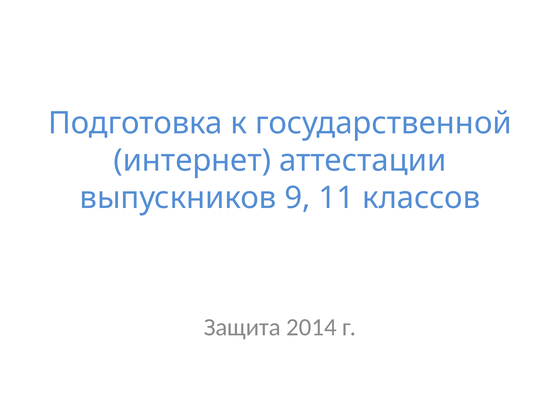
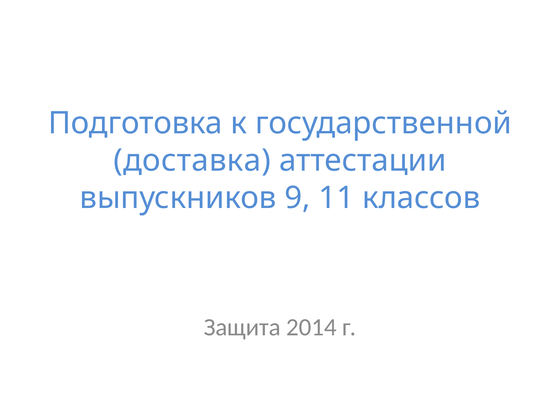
интернет: интернет -> доставка (192, 161)
